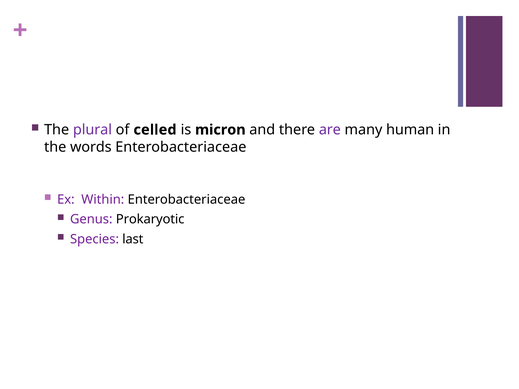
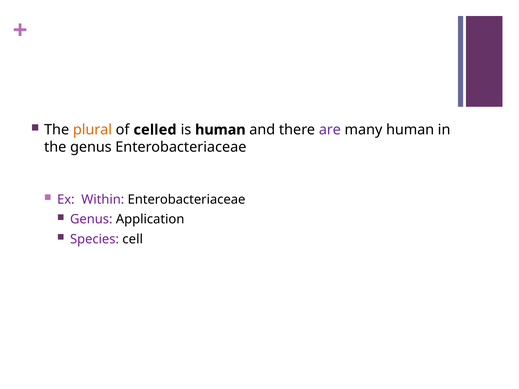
plural colour: purple -> orange (92, 130)
is micron: micron -> human (220, 130)
the words: words -> genus (91, 147)
Prokaryotic: Prokaryotic -> Application (150, 219)
last: last -> cell (133, 239)
